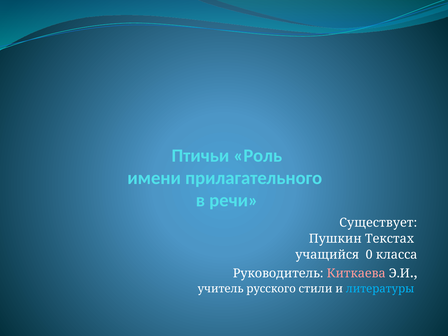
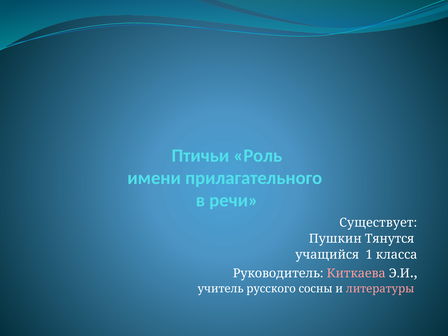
Текстах: Текстах -> Тянутся (390, 239)
0: 0 -> 1 (369, 255)
стили: стили -> сосны (316, 289)
литературы colour: light blue -> pink (380, 289)
